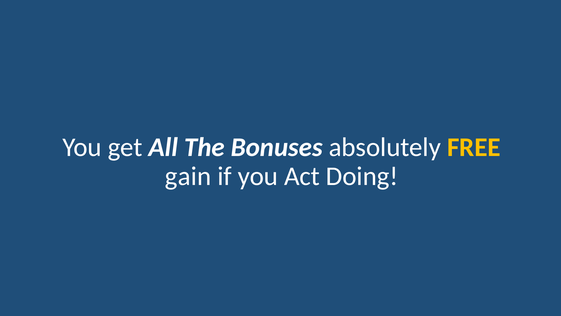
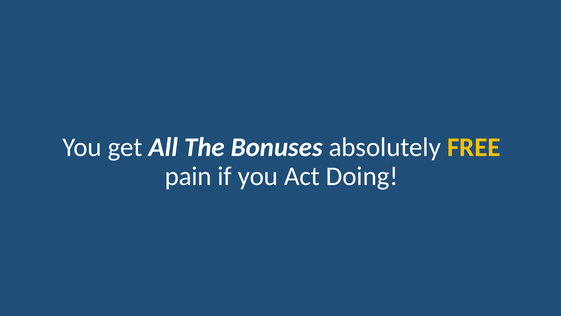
gain: gain -> pain (188, 176)
